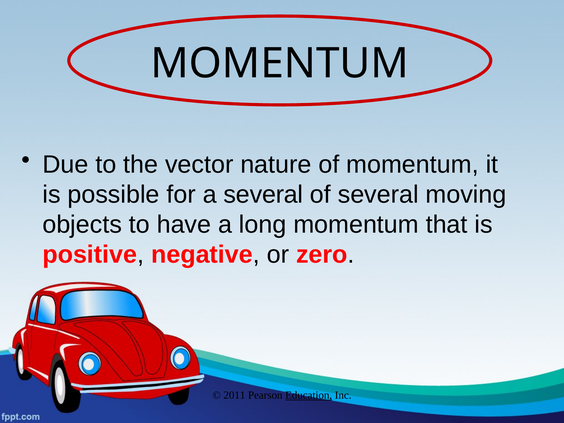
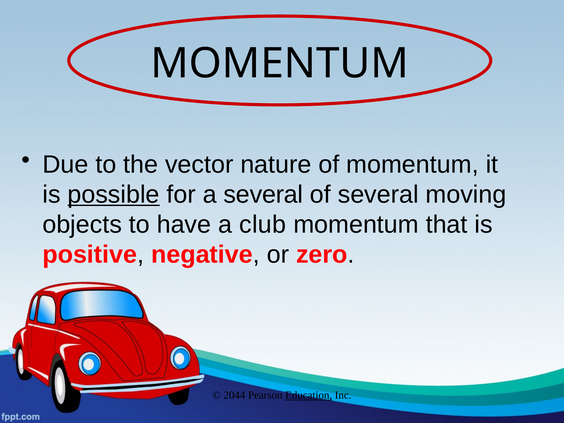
possible underline: none -> present (114, 195)
long: long -> club (263, 225)
2011: 2011 -> 2044 (234, 395)
